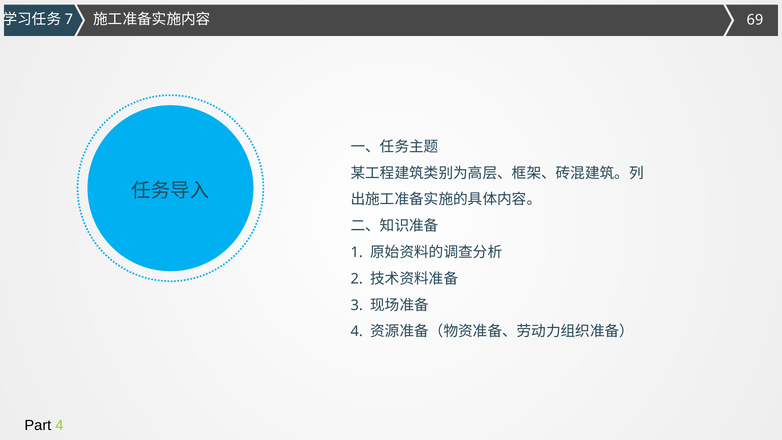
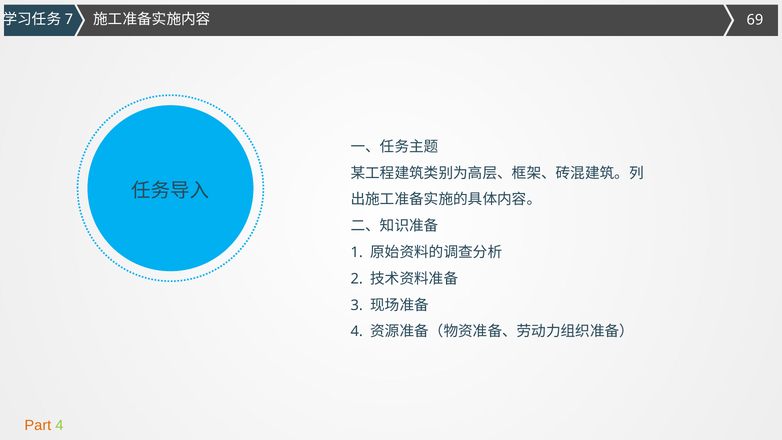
Part colour: black -> orange (38, 425)
